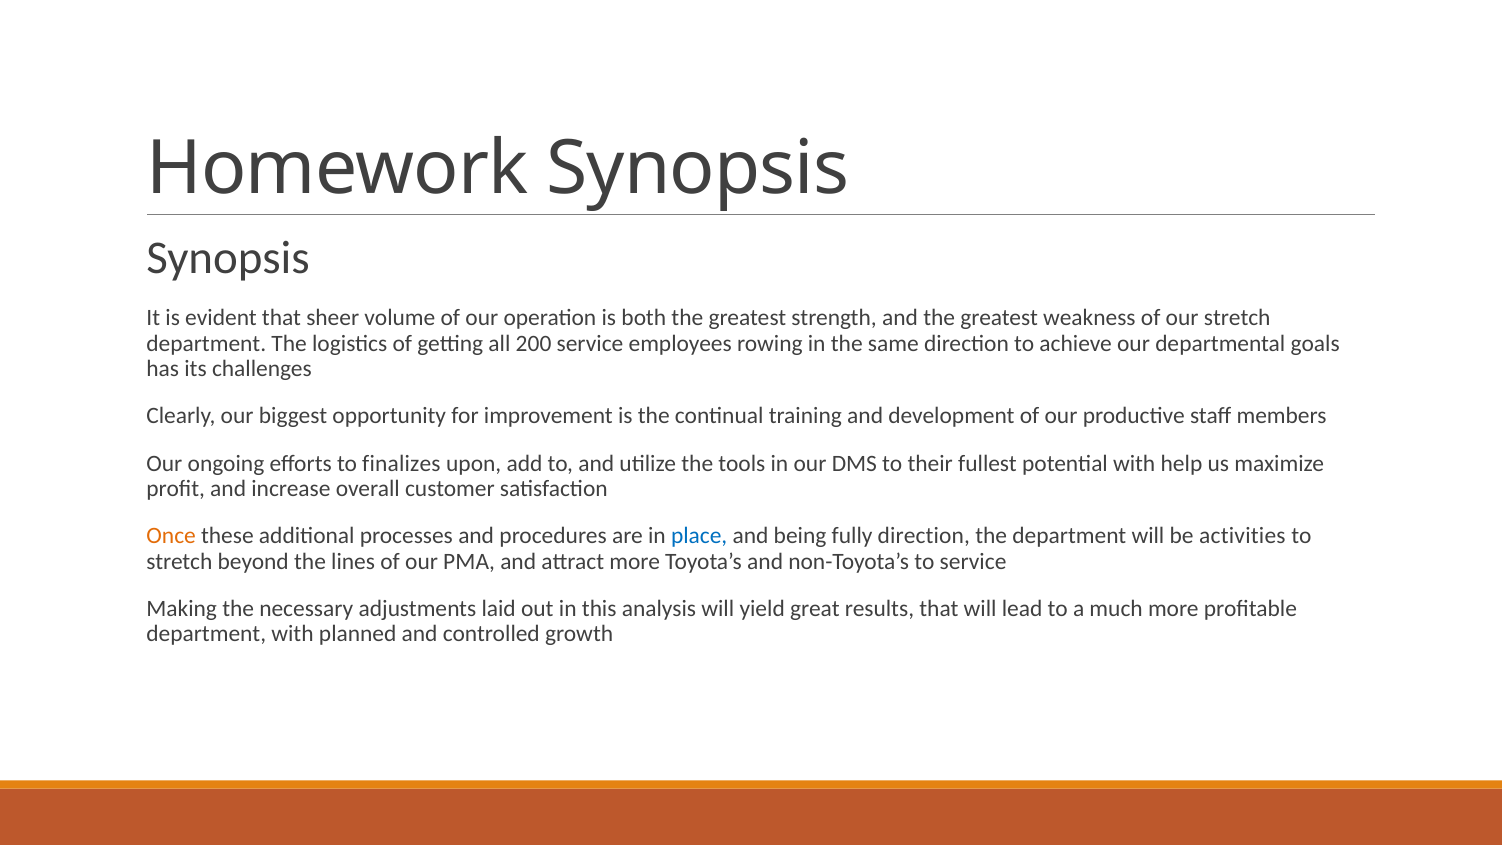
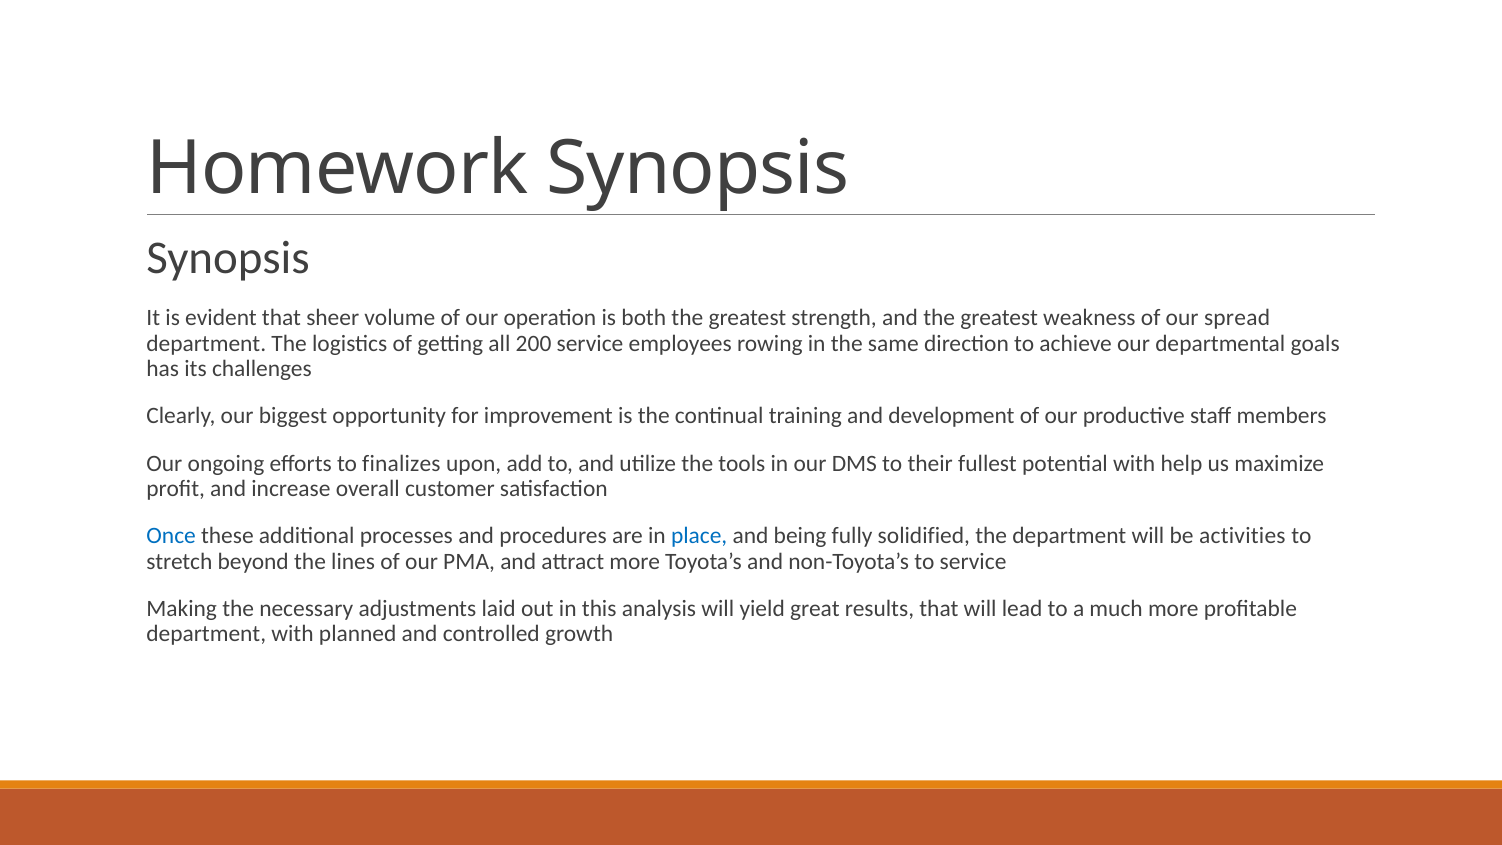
our stretch: stretch -> spread (1237, 318)
Once colour: orange -> blue (171, 536)
fully direction: direction -> solidified (924, 536)
